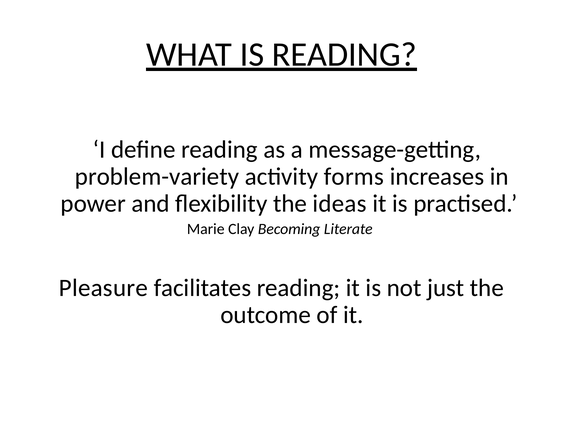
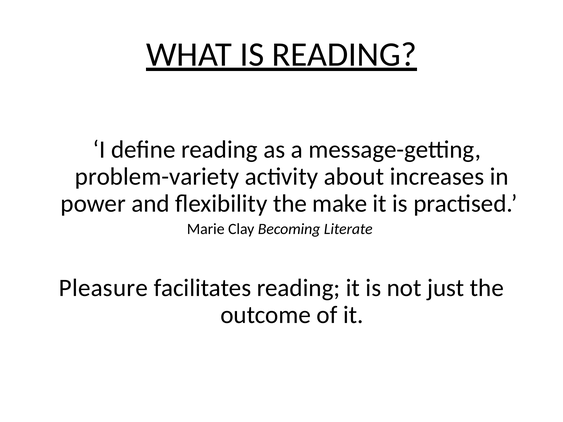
forms: forms -> about (354, 177)
ideas: ideas -> make (340, 204)
